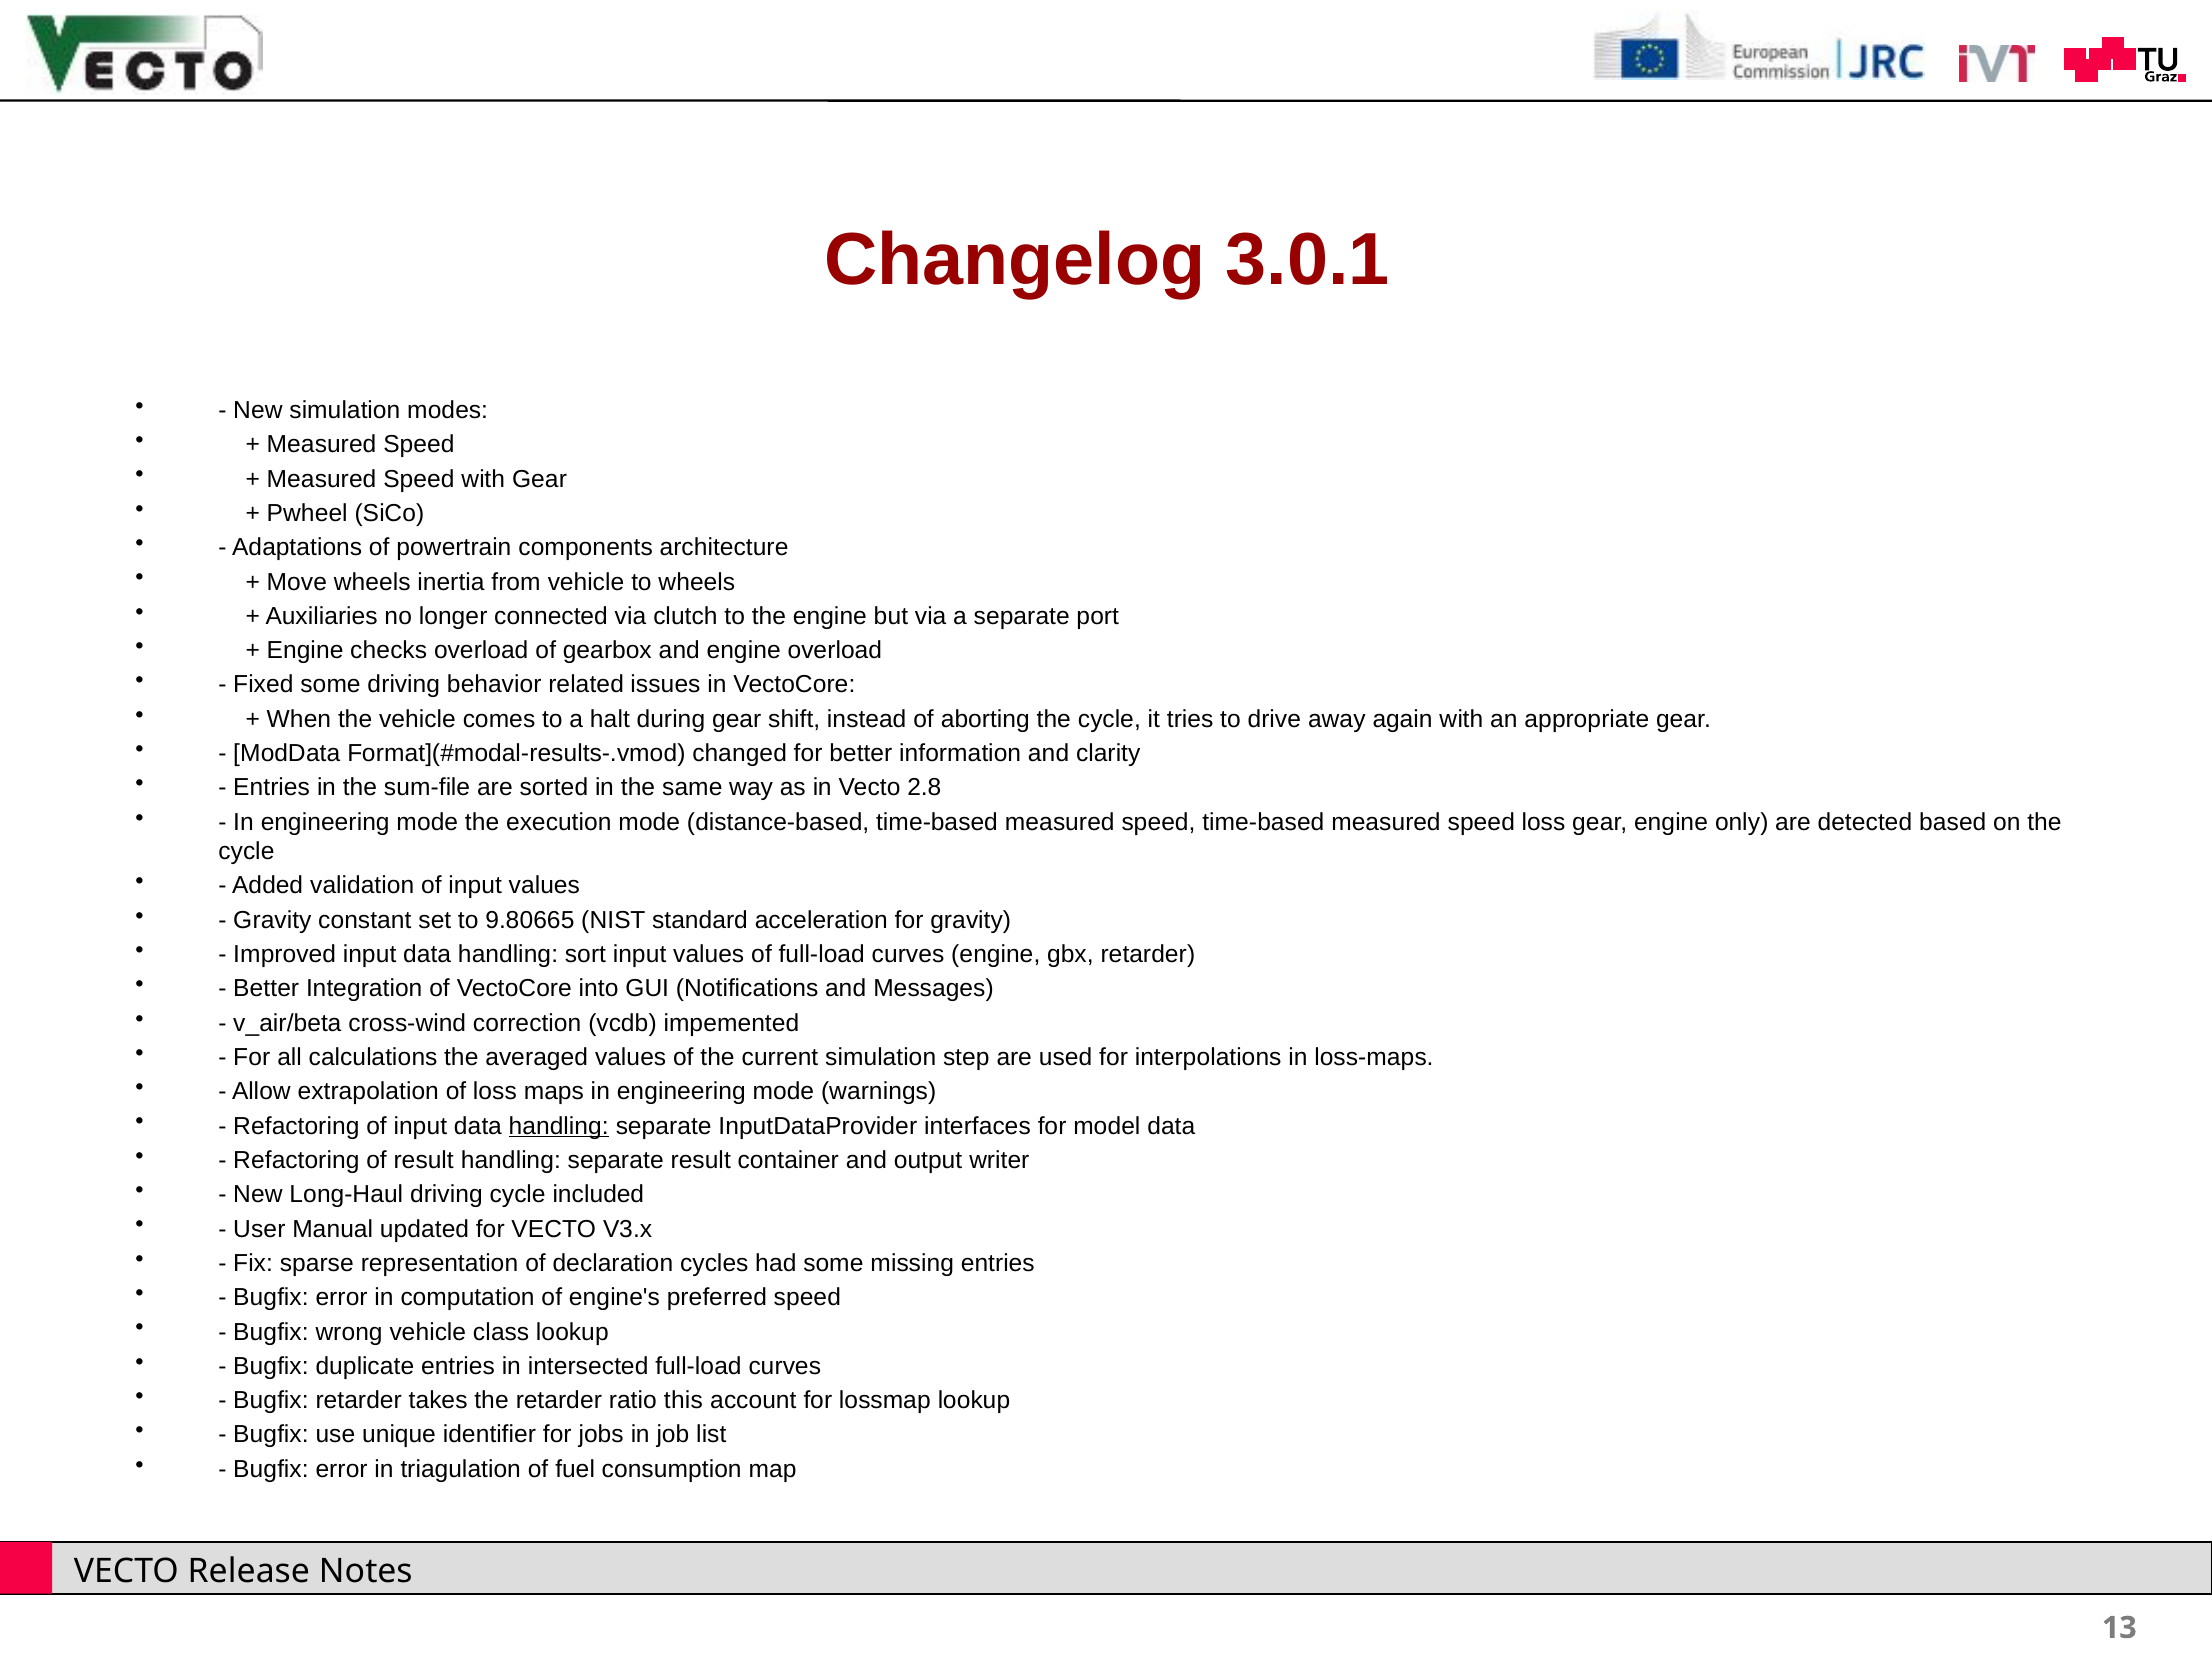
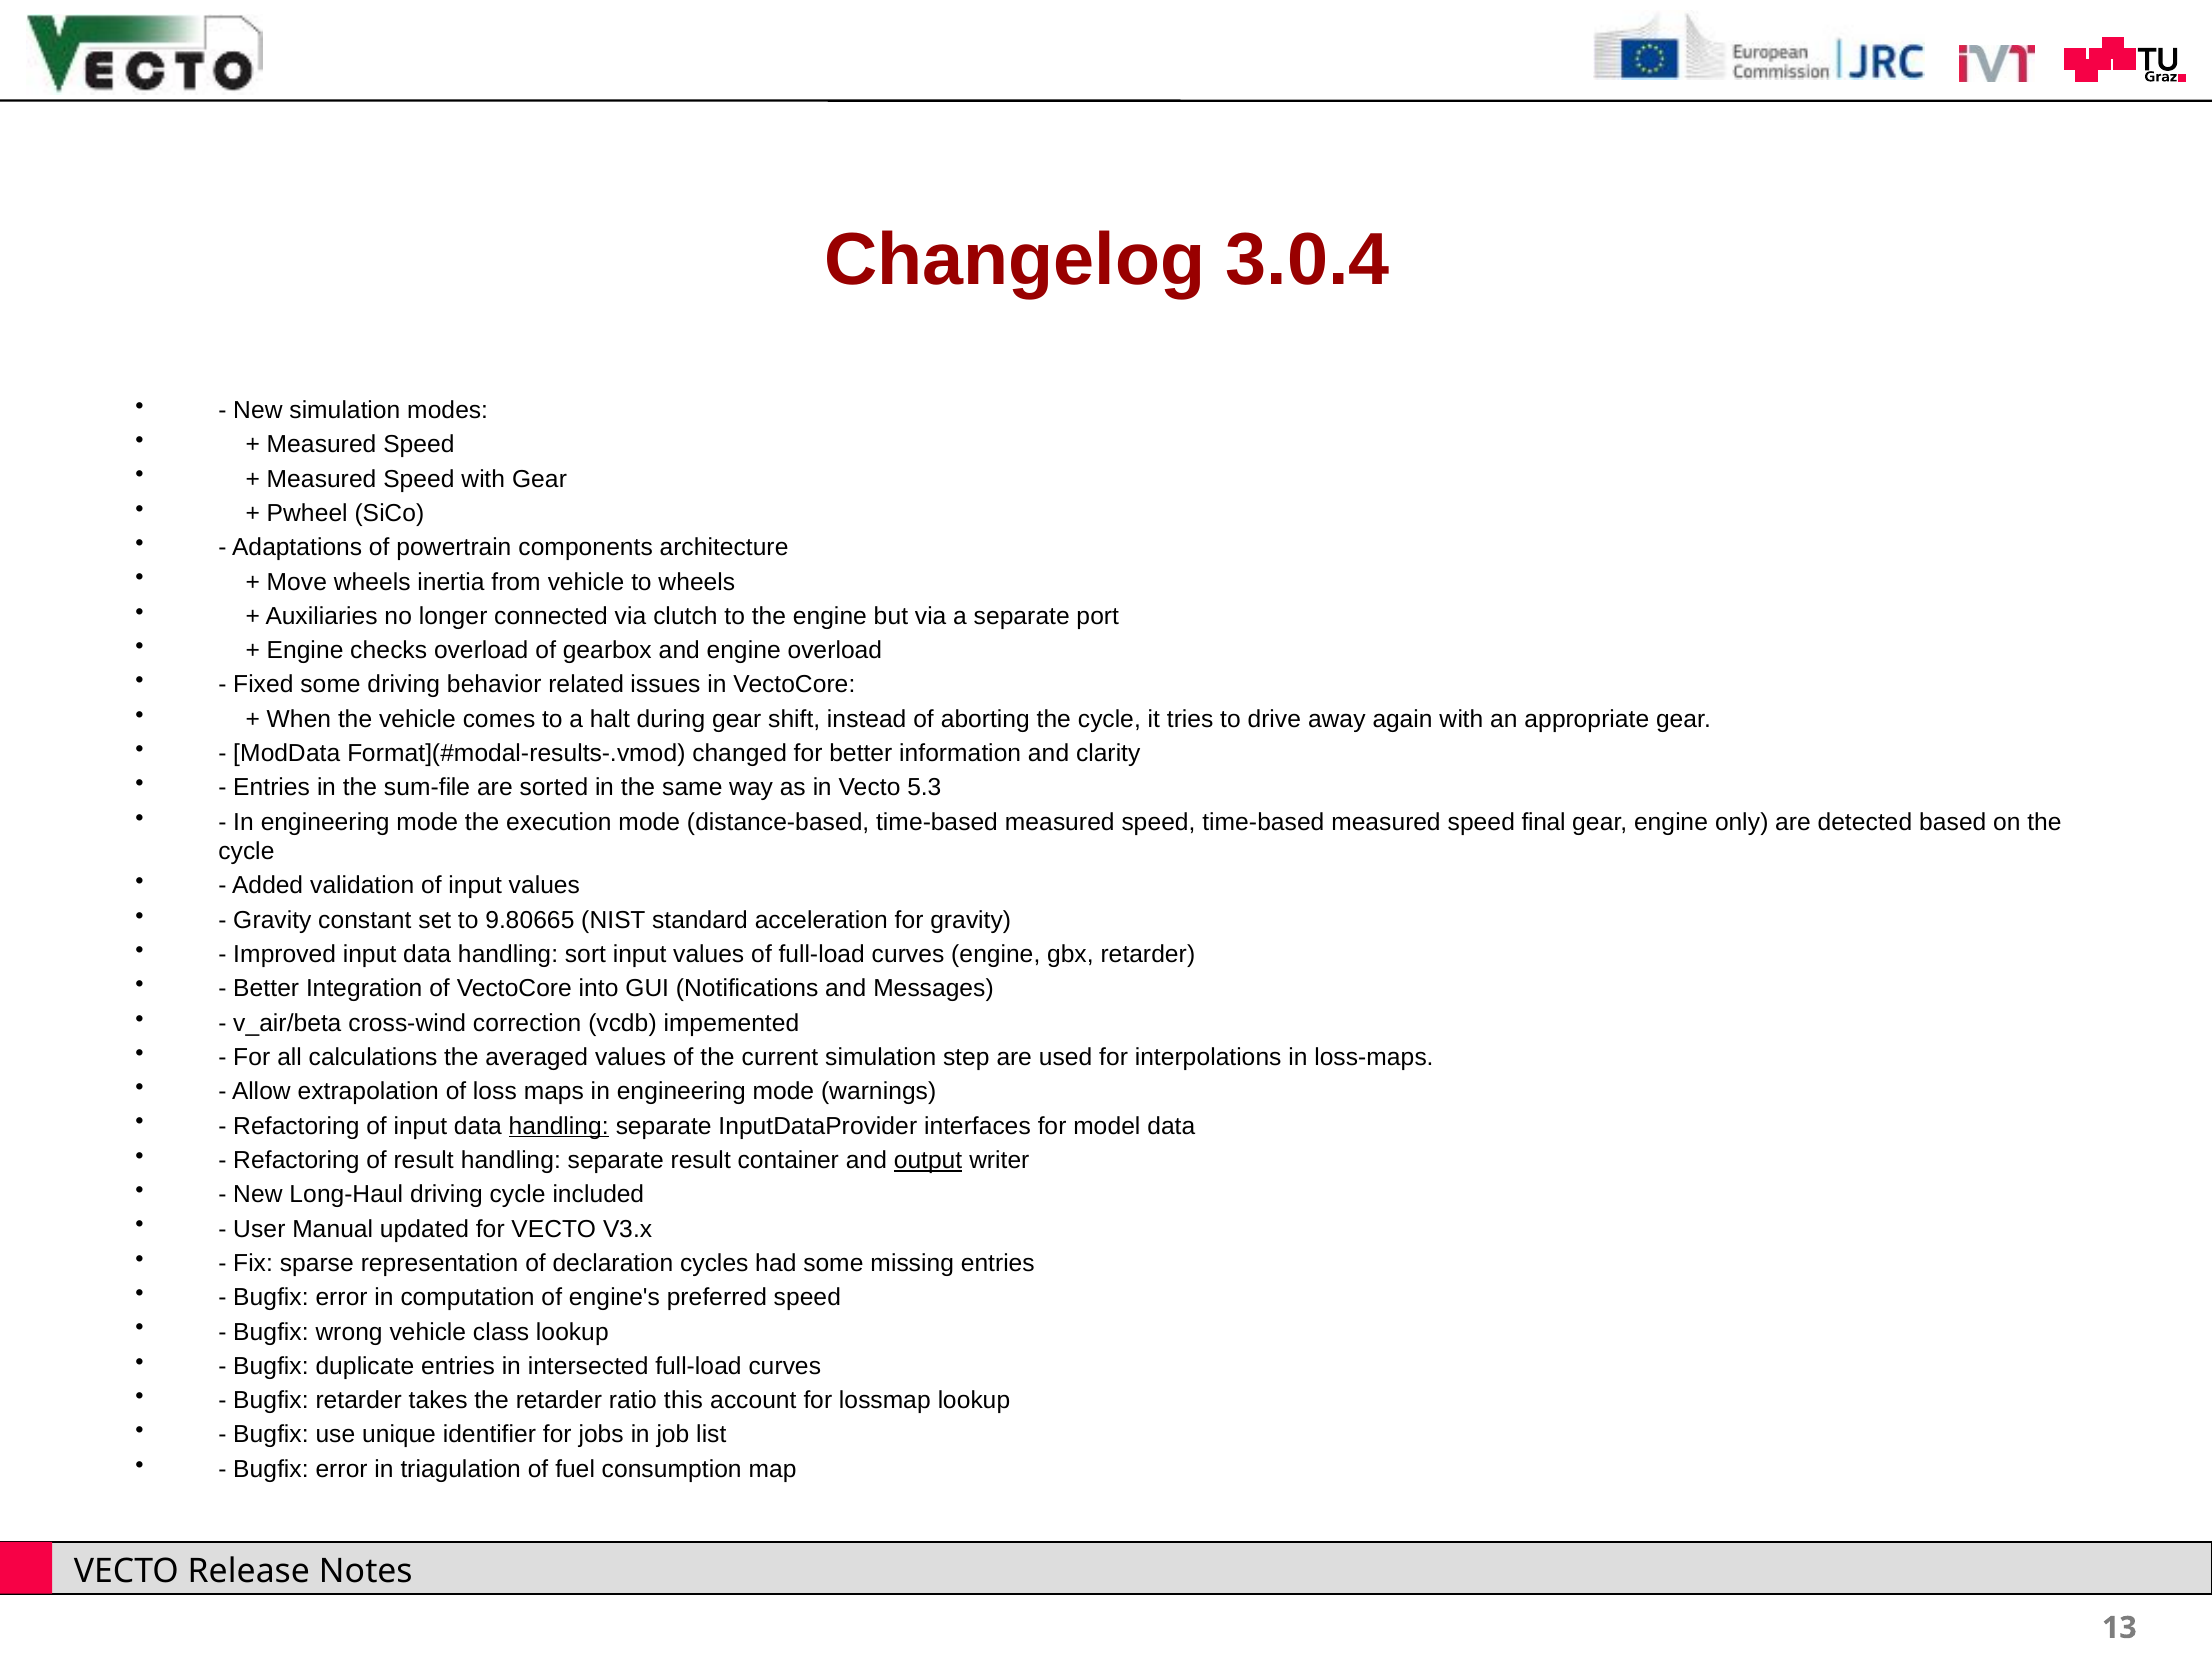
3.0.1: 3.0.1 -> 3.0.4 (1308, 260)
2.8: 2.8 -> 5.3 (924, 788)
speed loss: loss -> final (1544, 822)
output underline: none -> present (928, 1160)
